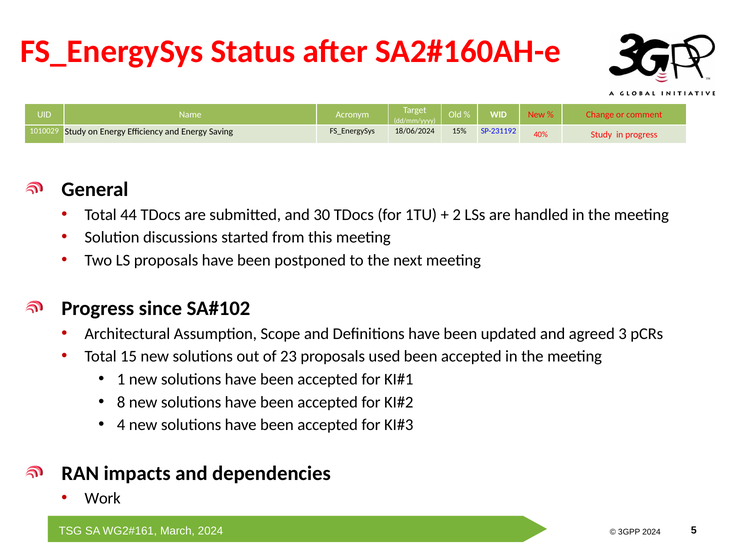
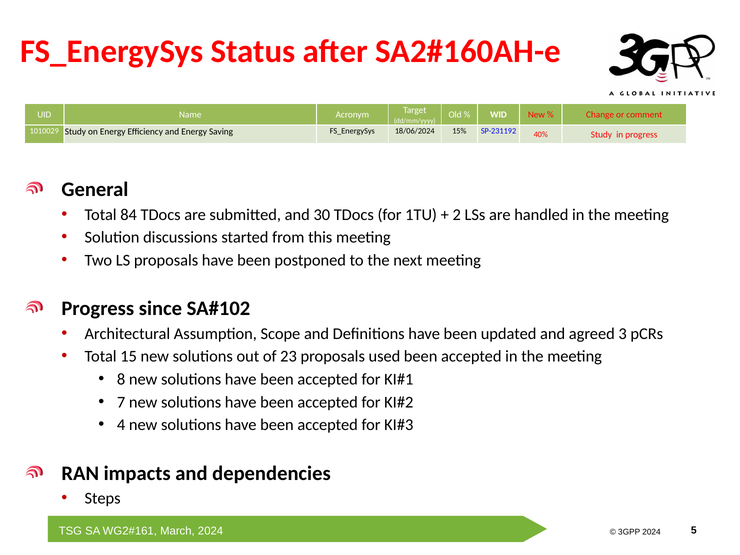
44: 44 -> 84 (129, 215)
1: 1 -> 8 (121, 379)
8: 8 -> 7 (121, 402)
Work: Work -> Steps (103, 498)
